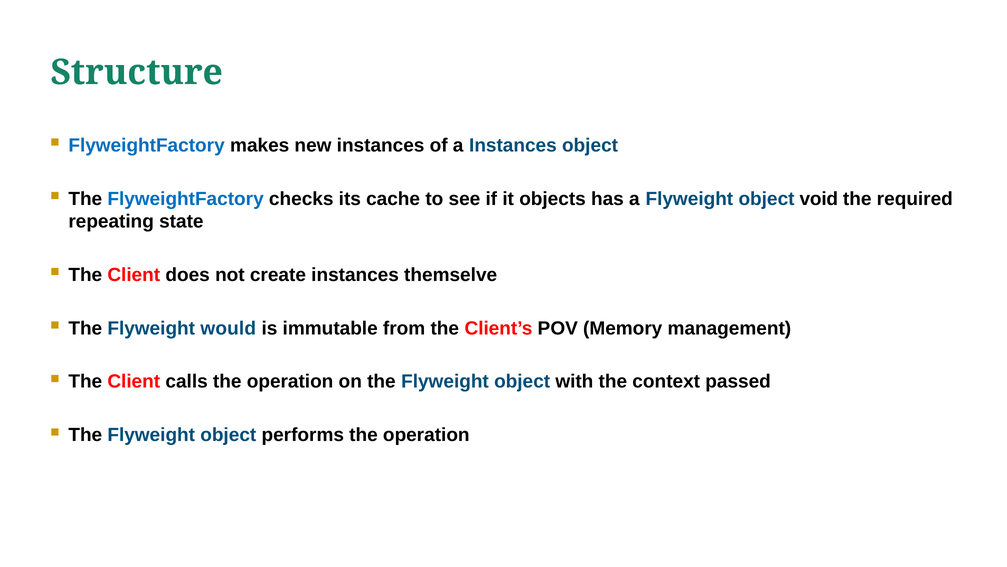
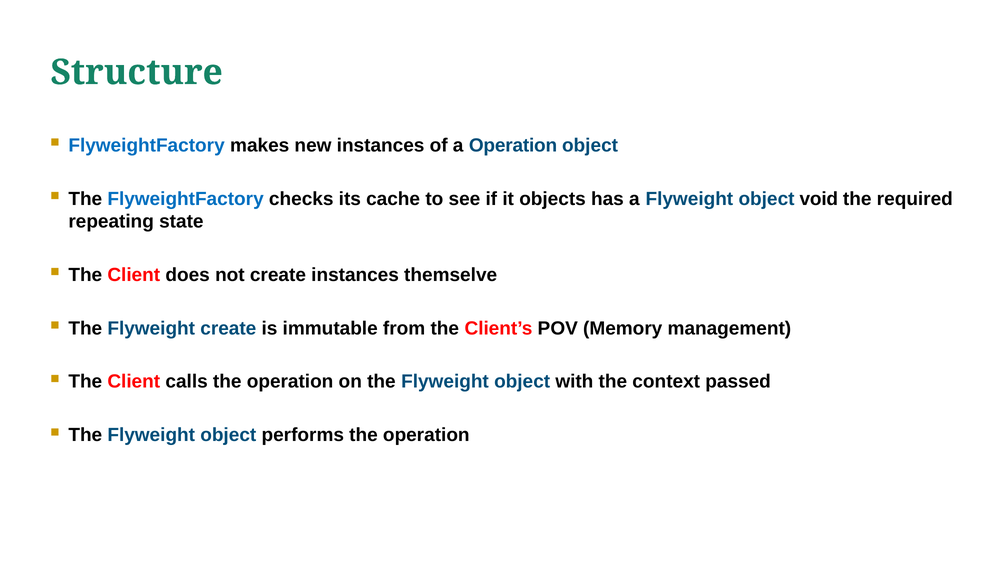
a Instances: Instances -> Operation (513, 145)
Flyweight would: would -> create (228, 328)
